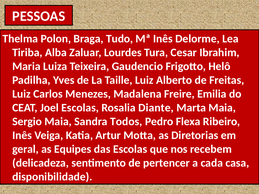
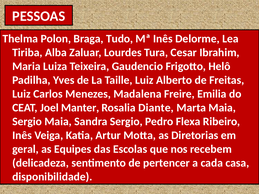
Joel Escolas: Escolas -> Manter (80, 108)
Sandra Todos: Todos -> Sergio (126, 122)
